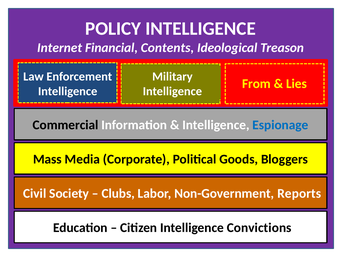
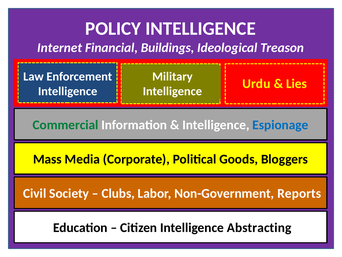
Contents: Contents -> Buildings (168, 48)
From: From -> Urdu (256, 83)
Commercial colour: black -> green (66, 125)
Convictions: Convictions -> Abstracting (259, 227)
